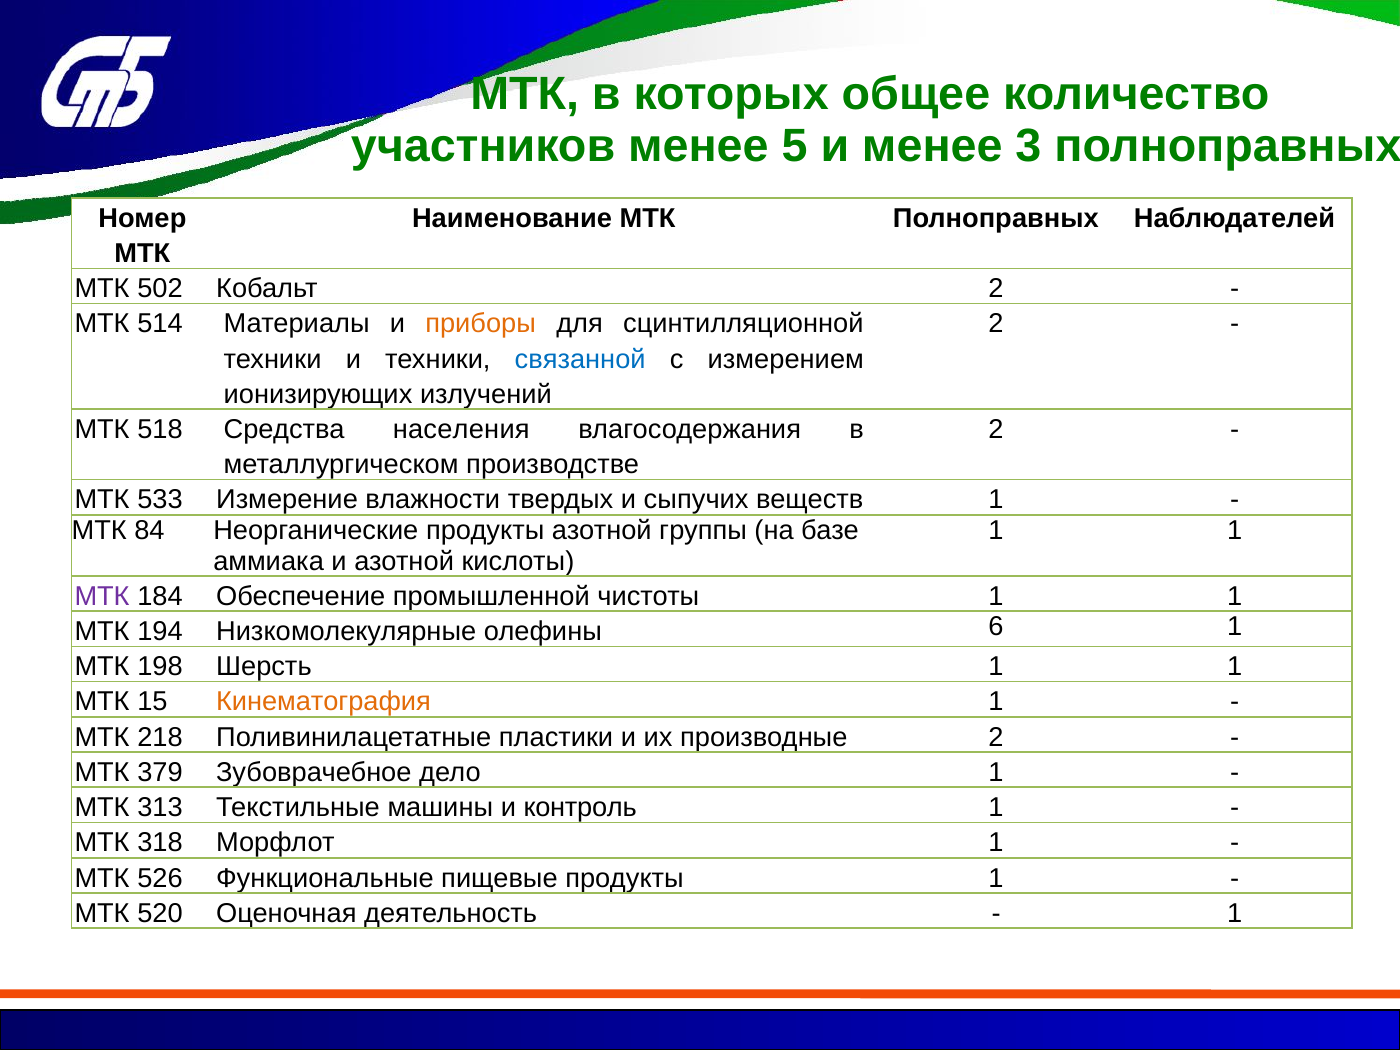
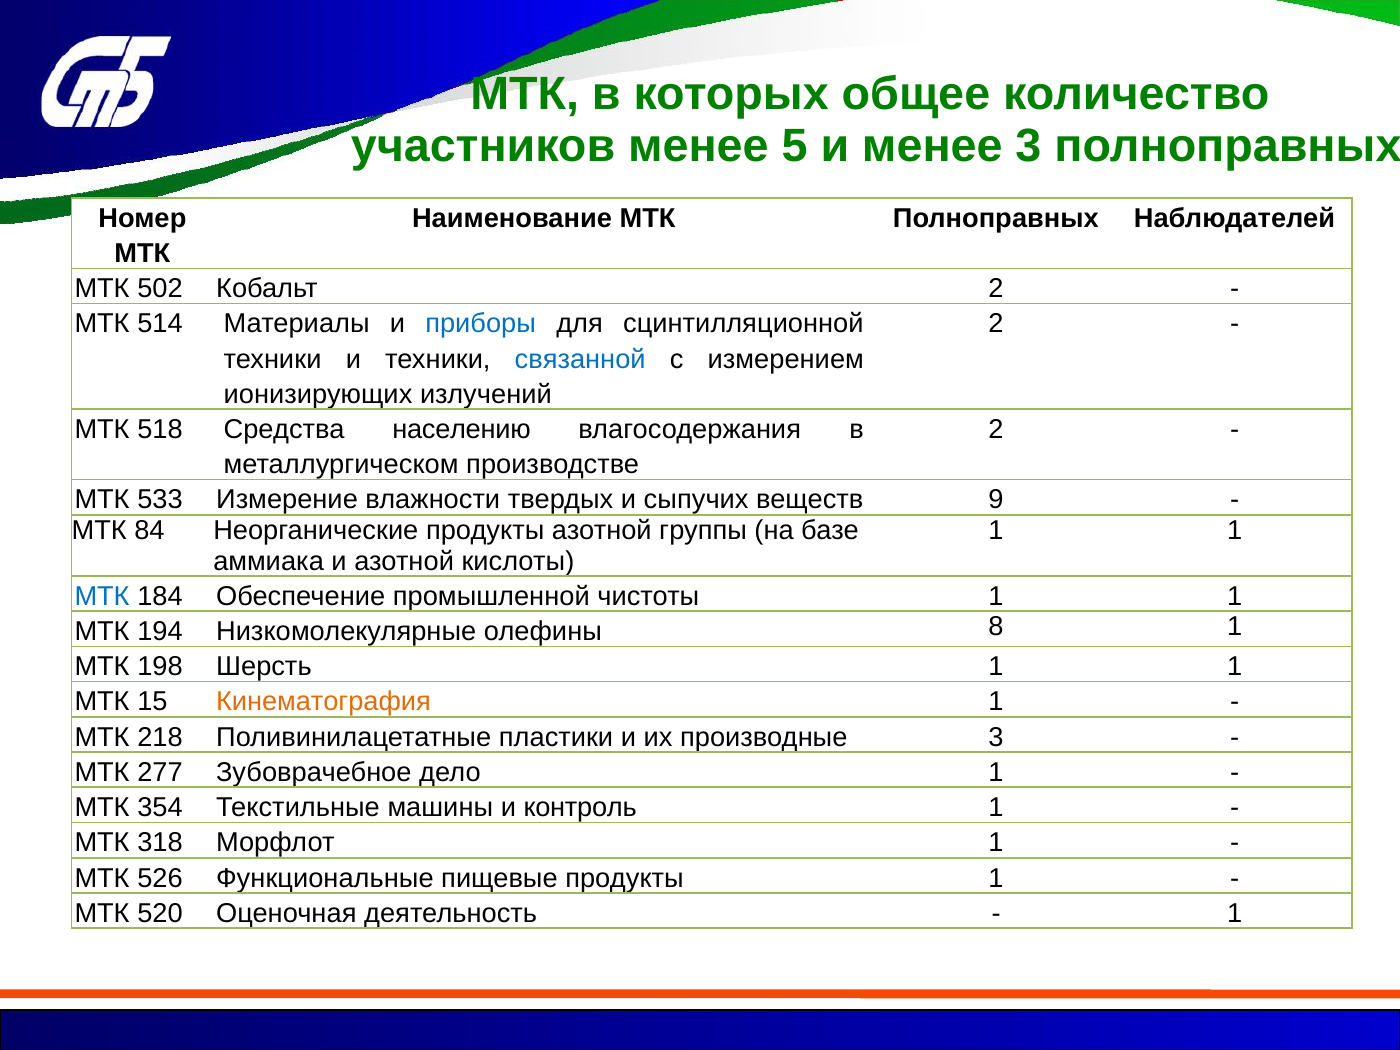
приборы colour: orange -> blue (481, 324)
населения: населения -> населению (461, 429)
веществ 1: 1 -> 9 (996, 500)
МТК colour: purple -> blue (102, 596)
6: 6 -> 8 (996, 627)
производные 2: 2 -> 3 (996, 737)
379: 379 -> 277 (160, 772)
313: 313 -> 354 (160, 808)
